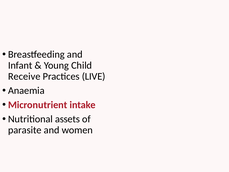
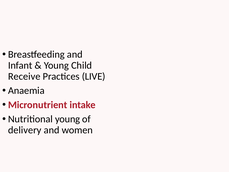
Nutritional assets: assets -> young (68, 119)
parasite: parasite -> delivery (25, 130)
